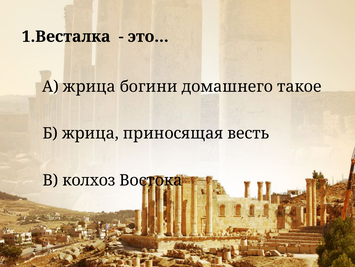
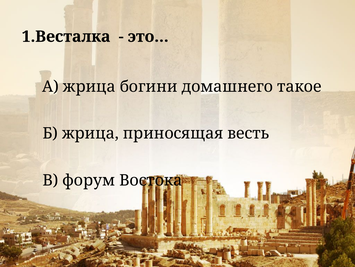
колхоз: колхоз -> форум (89, 180)
